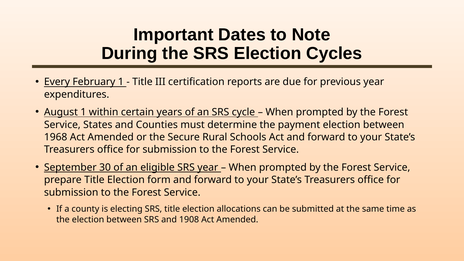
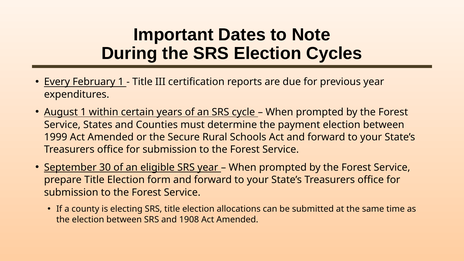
1968: 1968 -> 1999 (56, 137)
